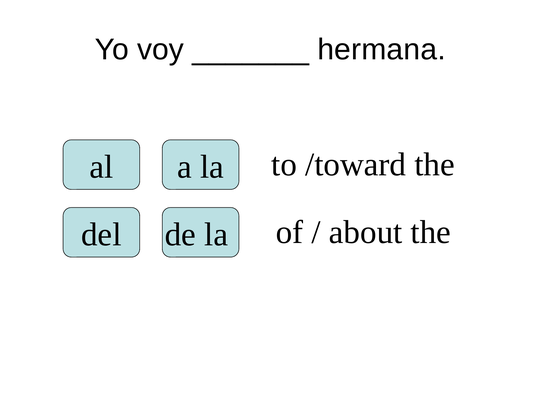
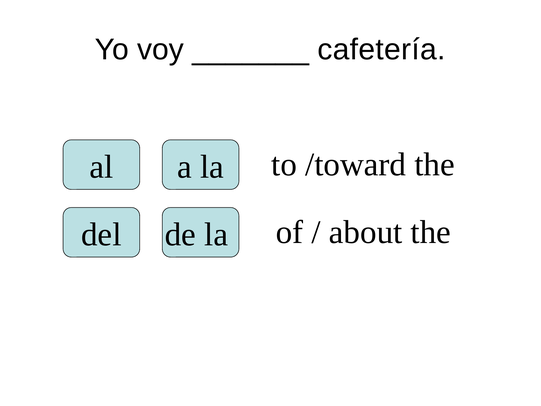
hermana: hermana -> cafetería (381, 50)
